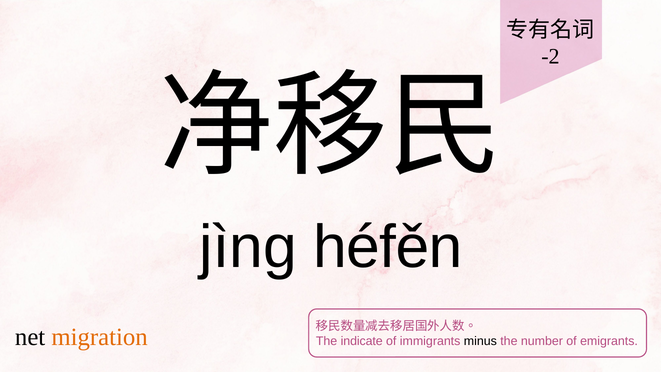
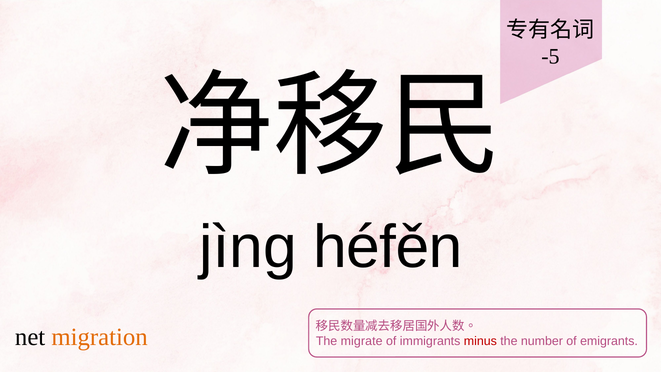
-2: -2 -> -5 (550, 56)
indicate: indicate -> migrate (362, 341)
minus colour: black -> red (480, 341)
